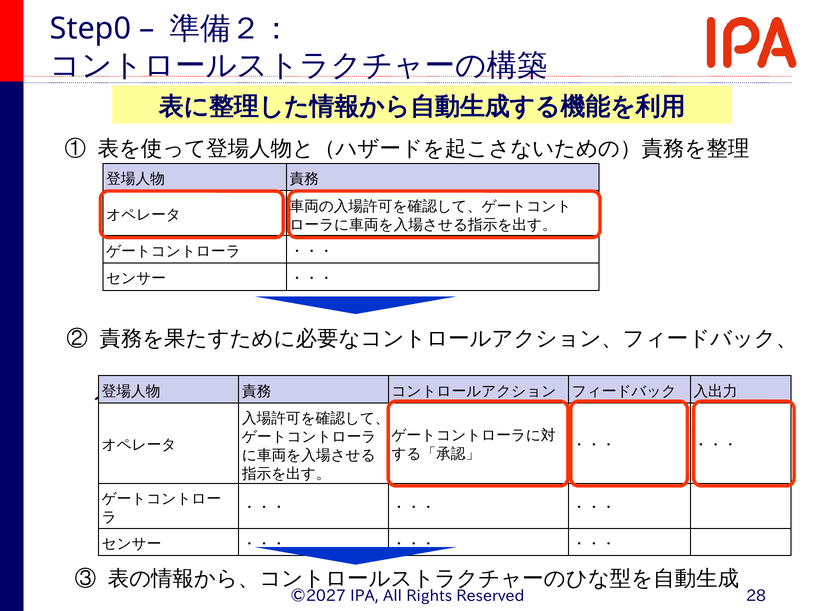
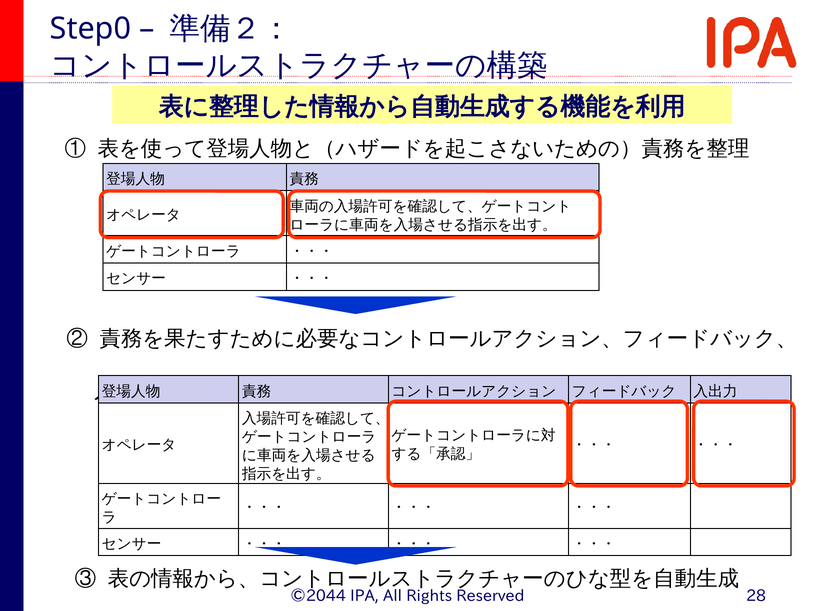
©2027: ©2027 -> ©2044 (318, 596)
